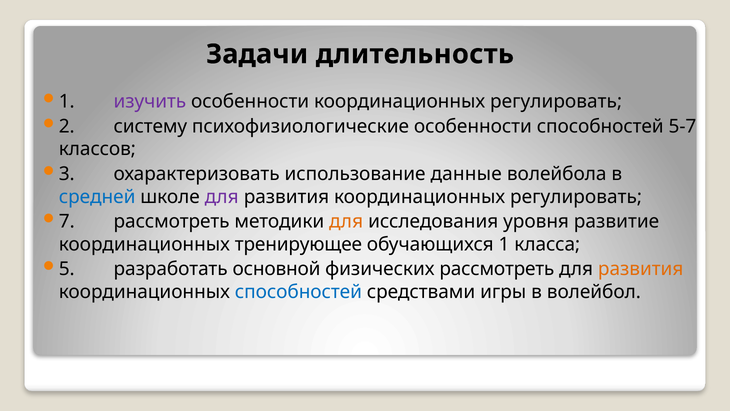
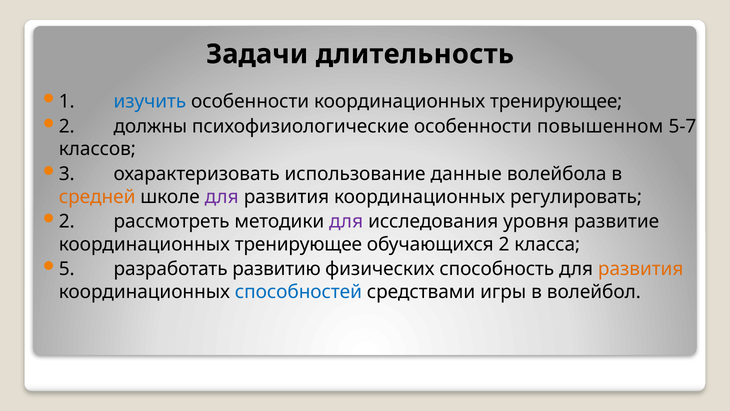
изучить colour: purple -> blue (150, 102)
особенности координационных регулировать: регулировать -> тренирующее (556, 102)
систему: систему -> должны (150, 126)
особенности способностей: способностей -> повышенном (600, 126)
средней colour: blue -> orange (97, 197)
7: 7 -> 2 (67, 221)
для colour: orange -> purple (346, 221)
обучающихся 1: 1 -> 2 (504, 244)
основной: основной -> развитию (277, 269)
физических рассмотреть: рассмотреть -> способность (497, 269)
